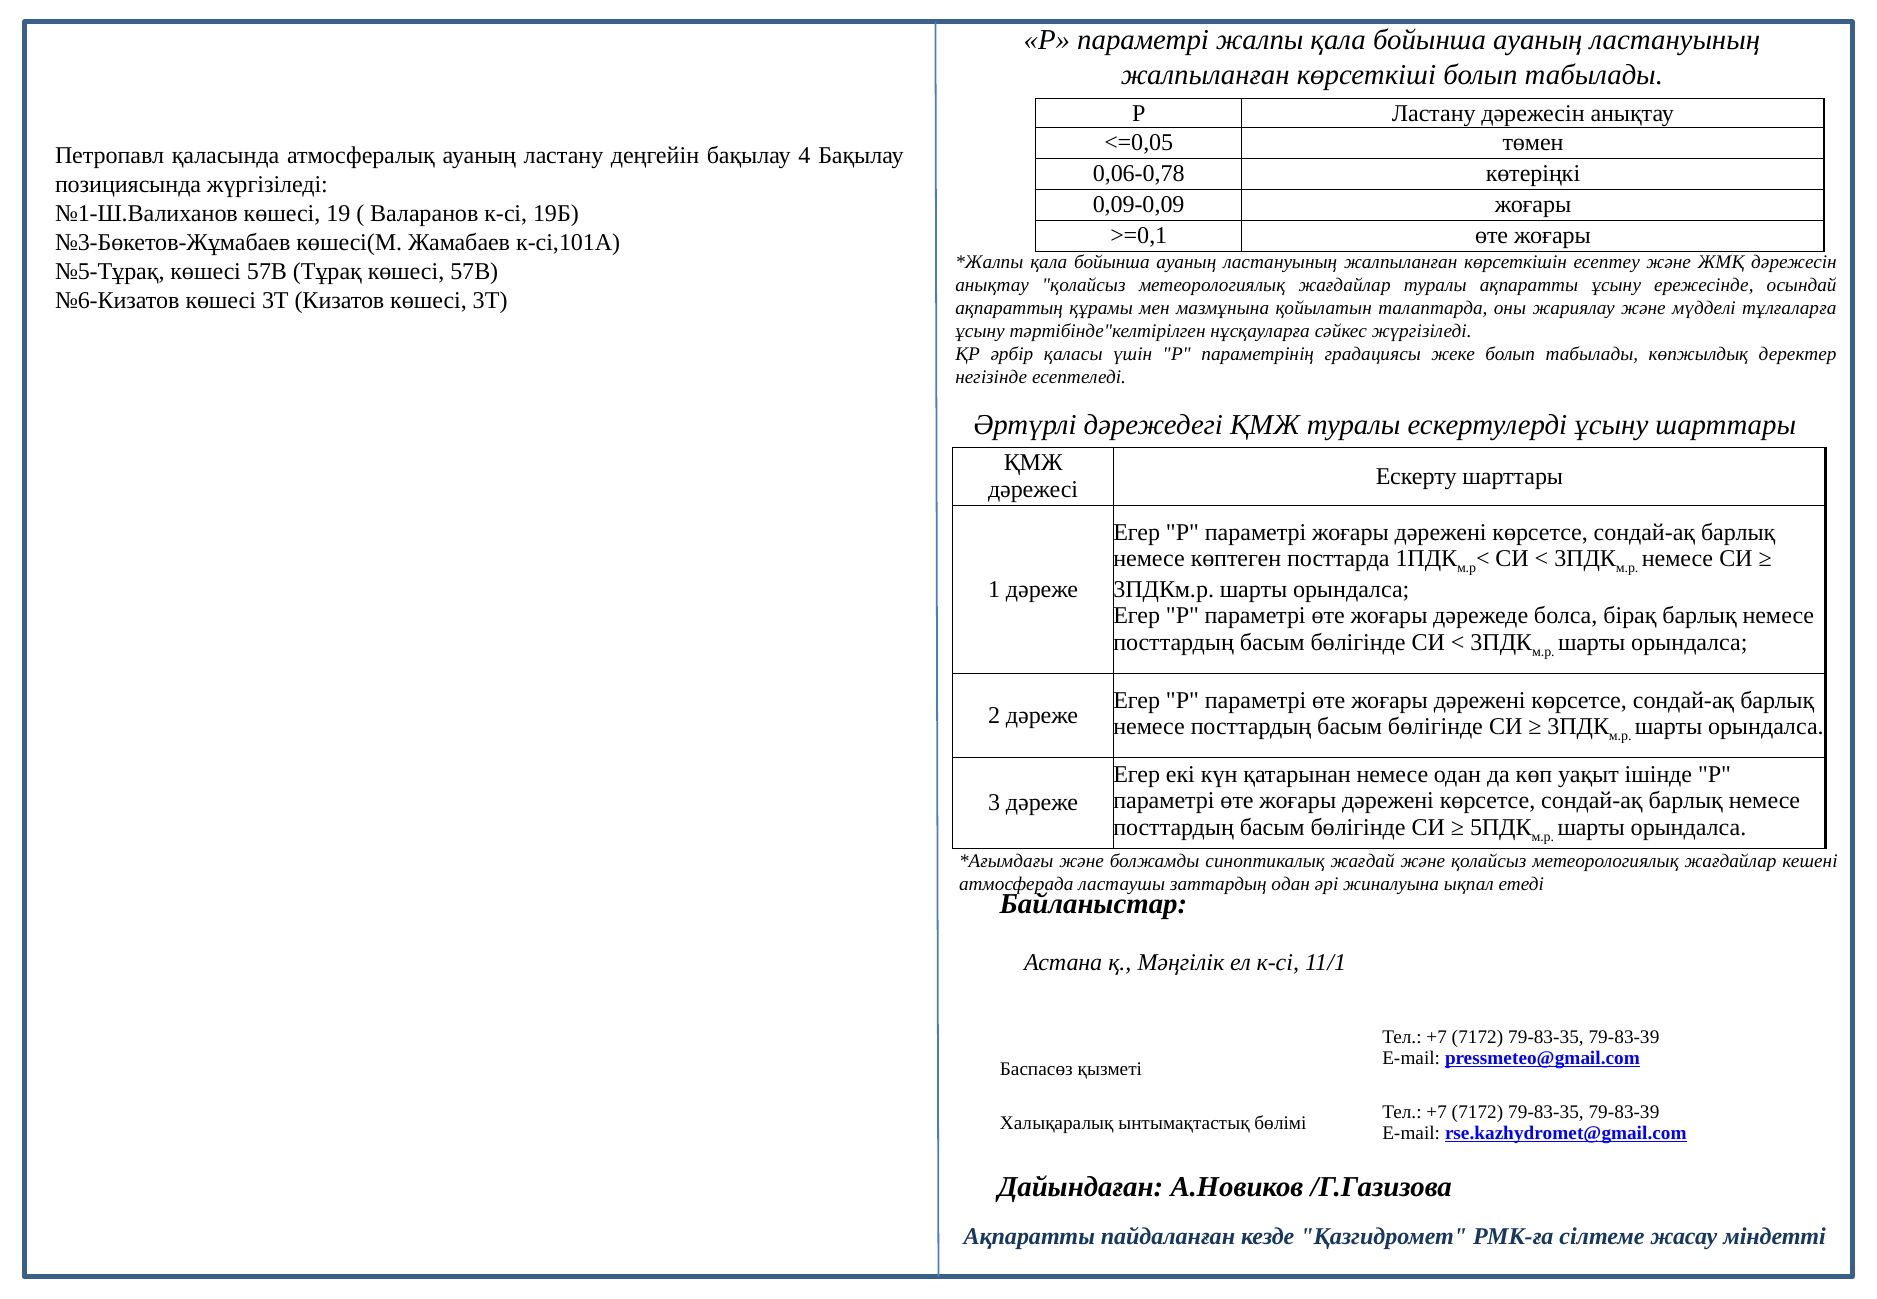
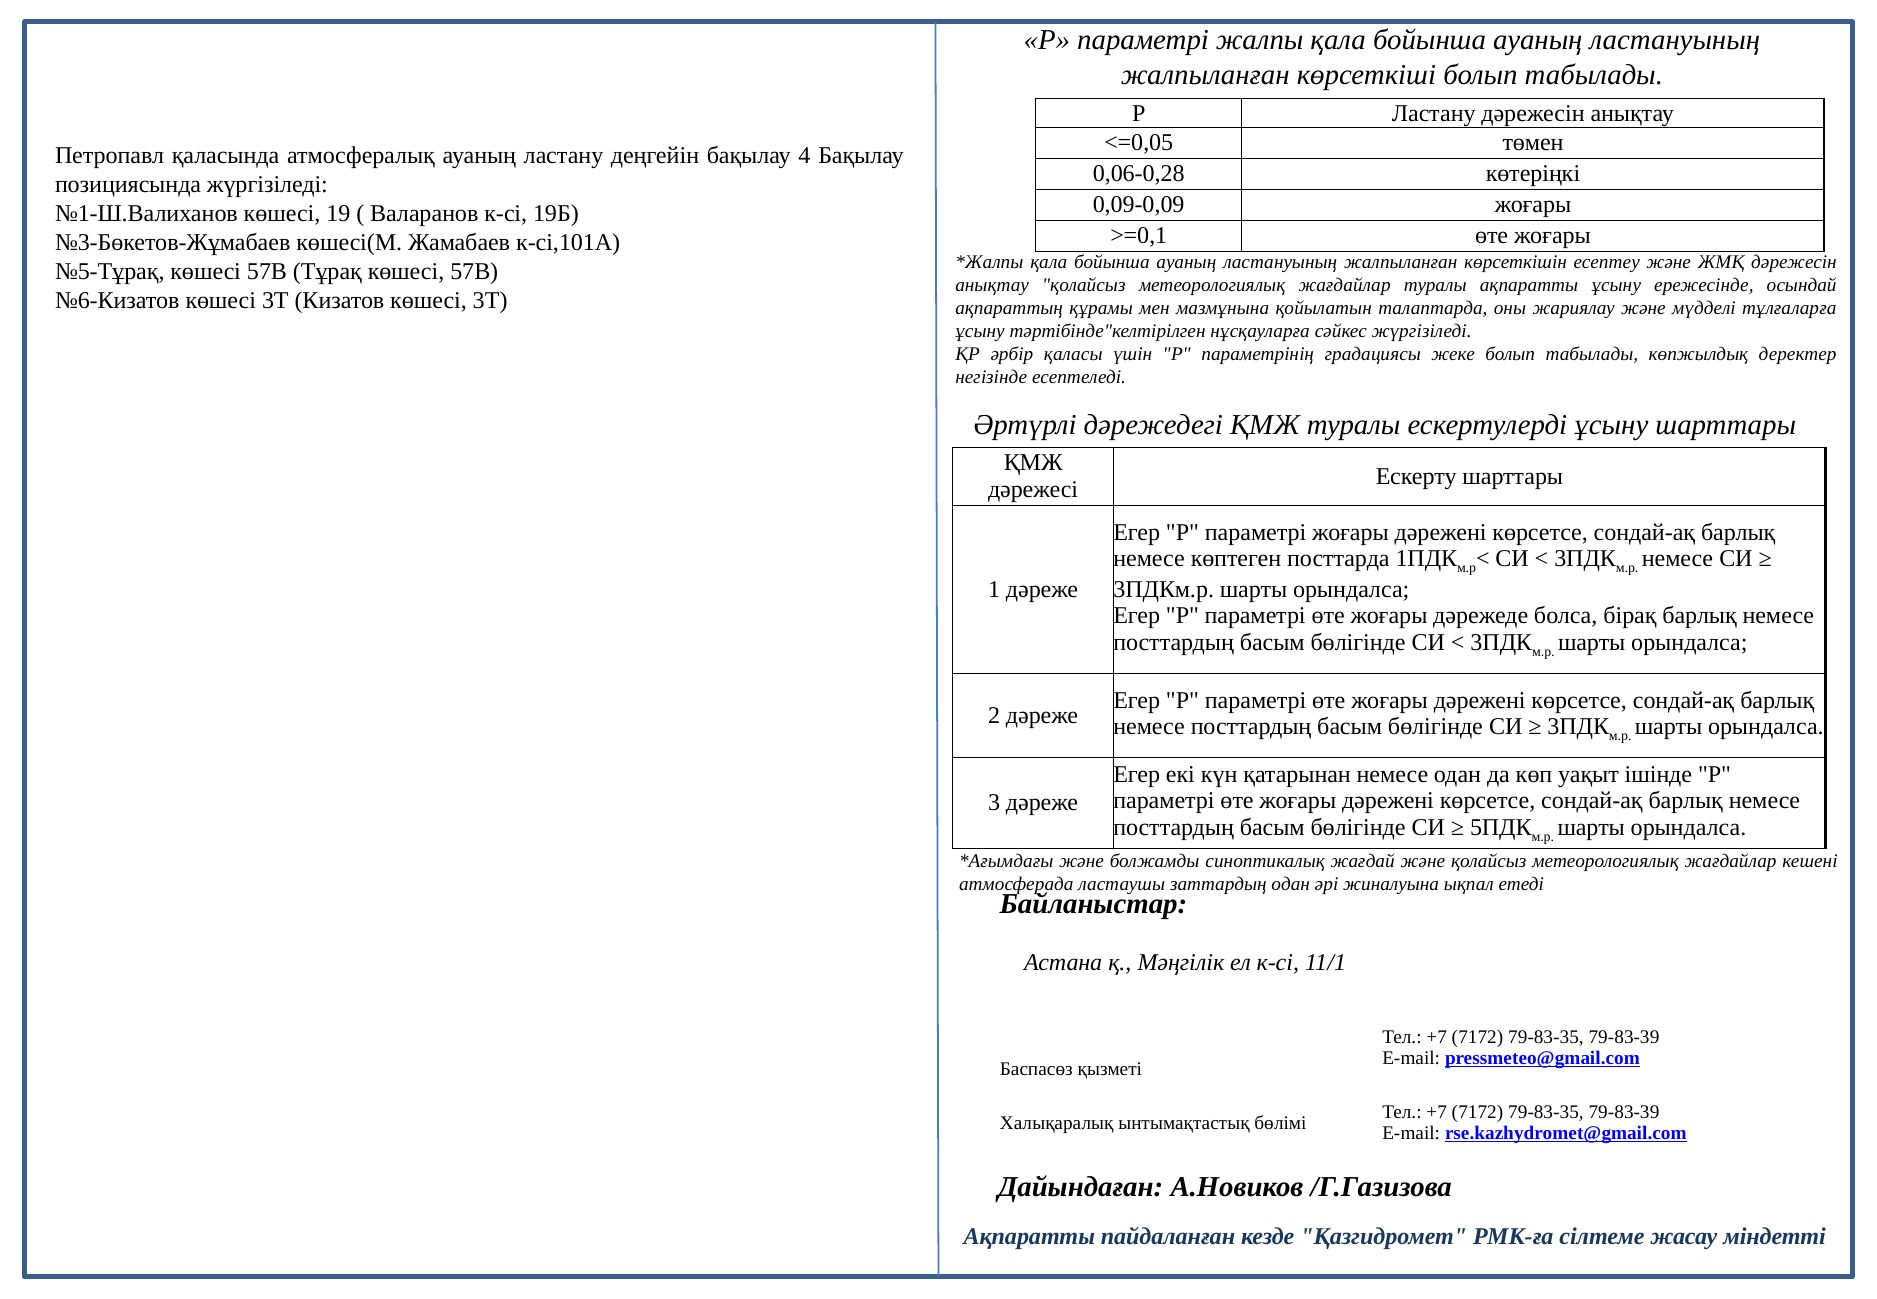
0,06-0,78: 0,06-0,78 -> 0,06-0,28 (1139, 174)
